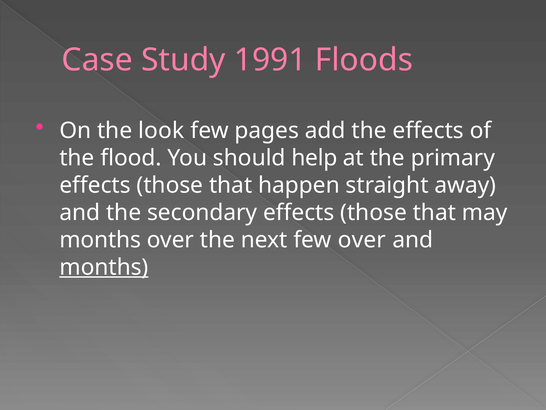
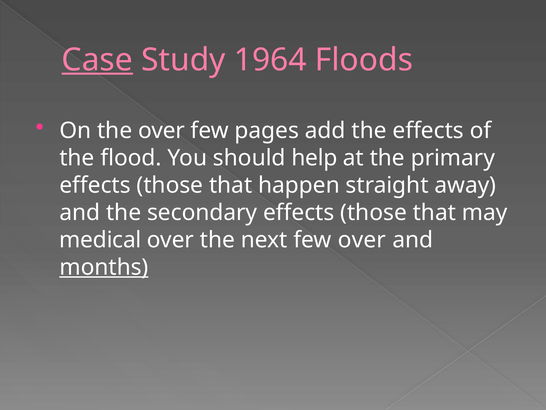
Case underline: none -> present (97, 60)
1991: 1991 -> 1964 (270, 60)
the look: look -> over (162, 130)
months: months -> medical (100, 240)
